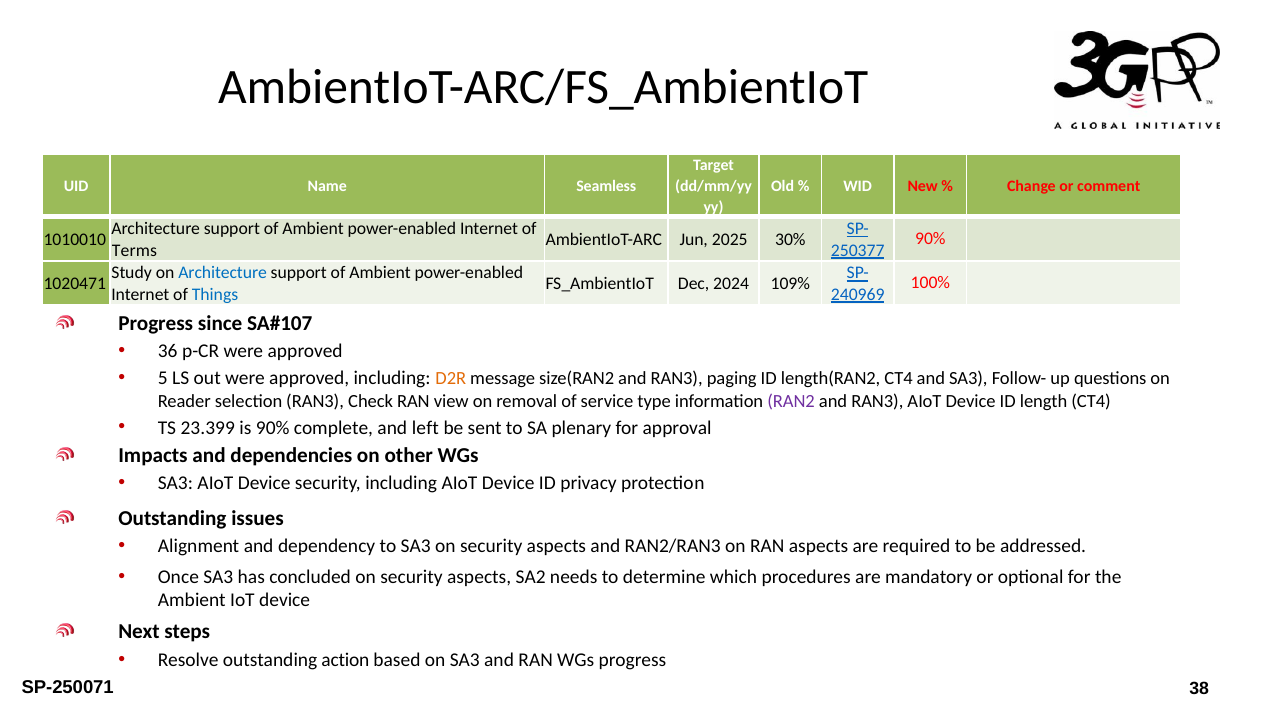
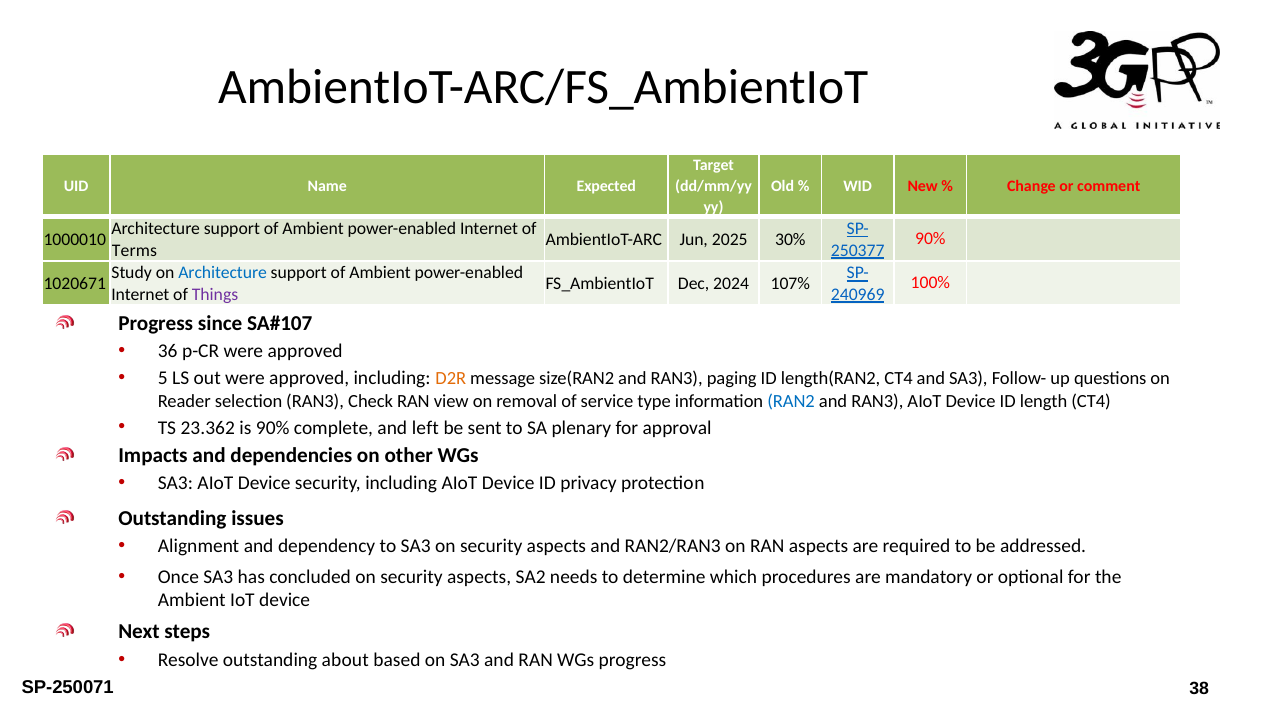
Seamless: Seamless -> Expected (606, 186)
1010010: 1010010 -> 1000010 (75, 240)
1020471: 1020471 -> 1020671 (75, 284)
109%: 109% -> 107% (790, 284)
Things colour: blue -> purple (215, 295)
RAN2 colour: purple -> blue (791, 401)
23.399: 23.399 -> 23.362 (208, 428)
action: action -> about (345, 660)
